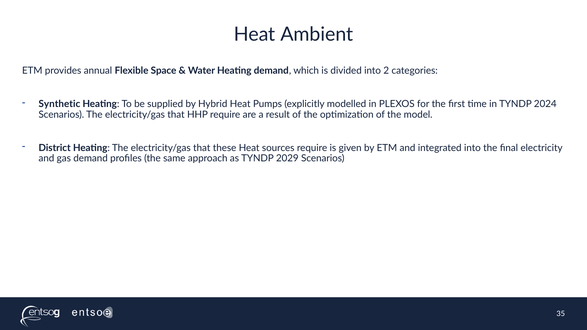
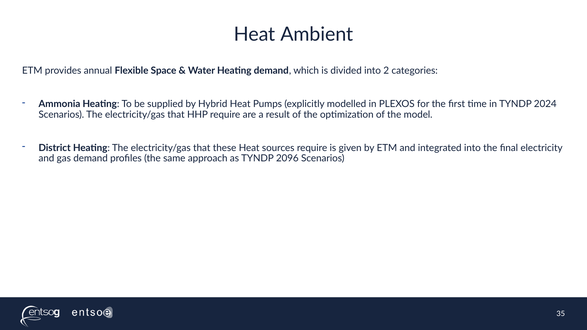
Synthetic: Synthetic -> Ammonia (59, 104)
2029: 2029 -> 2096 (287, 159)
